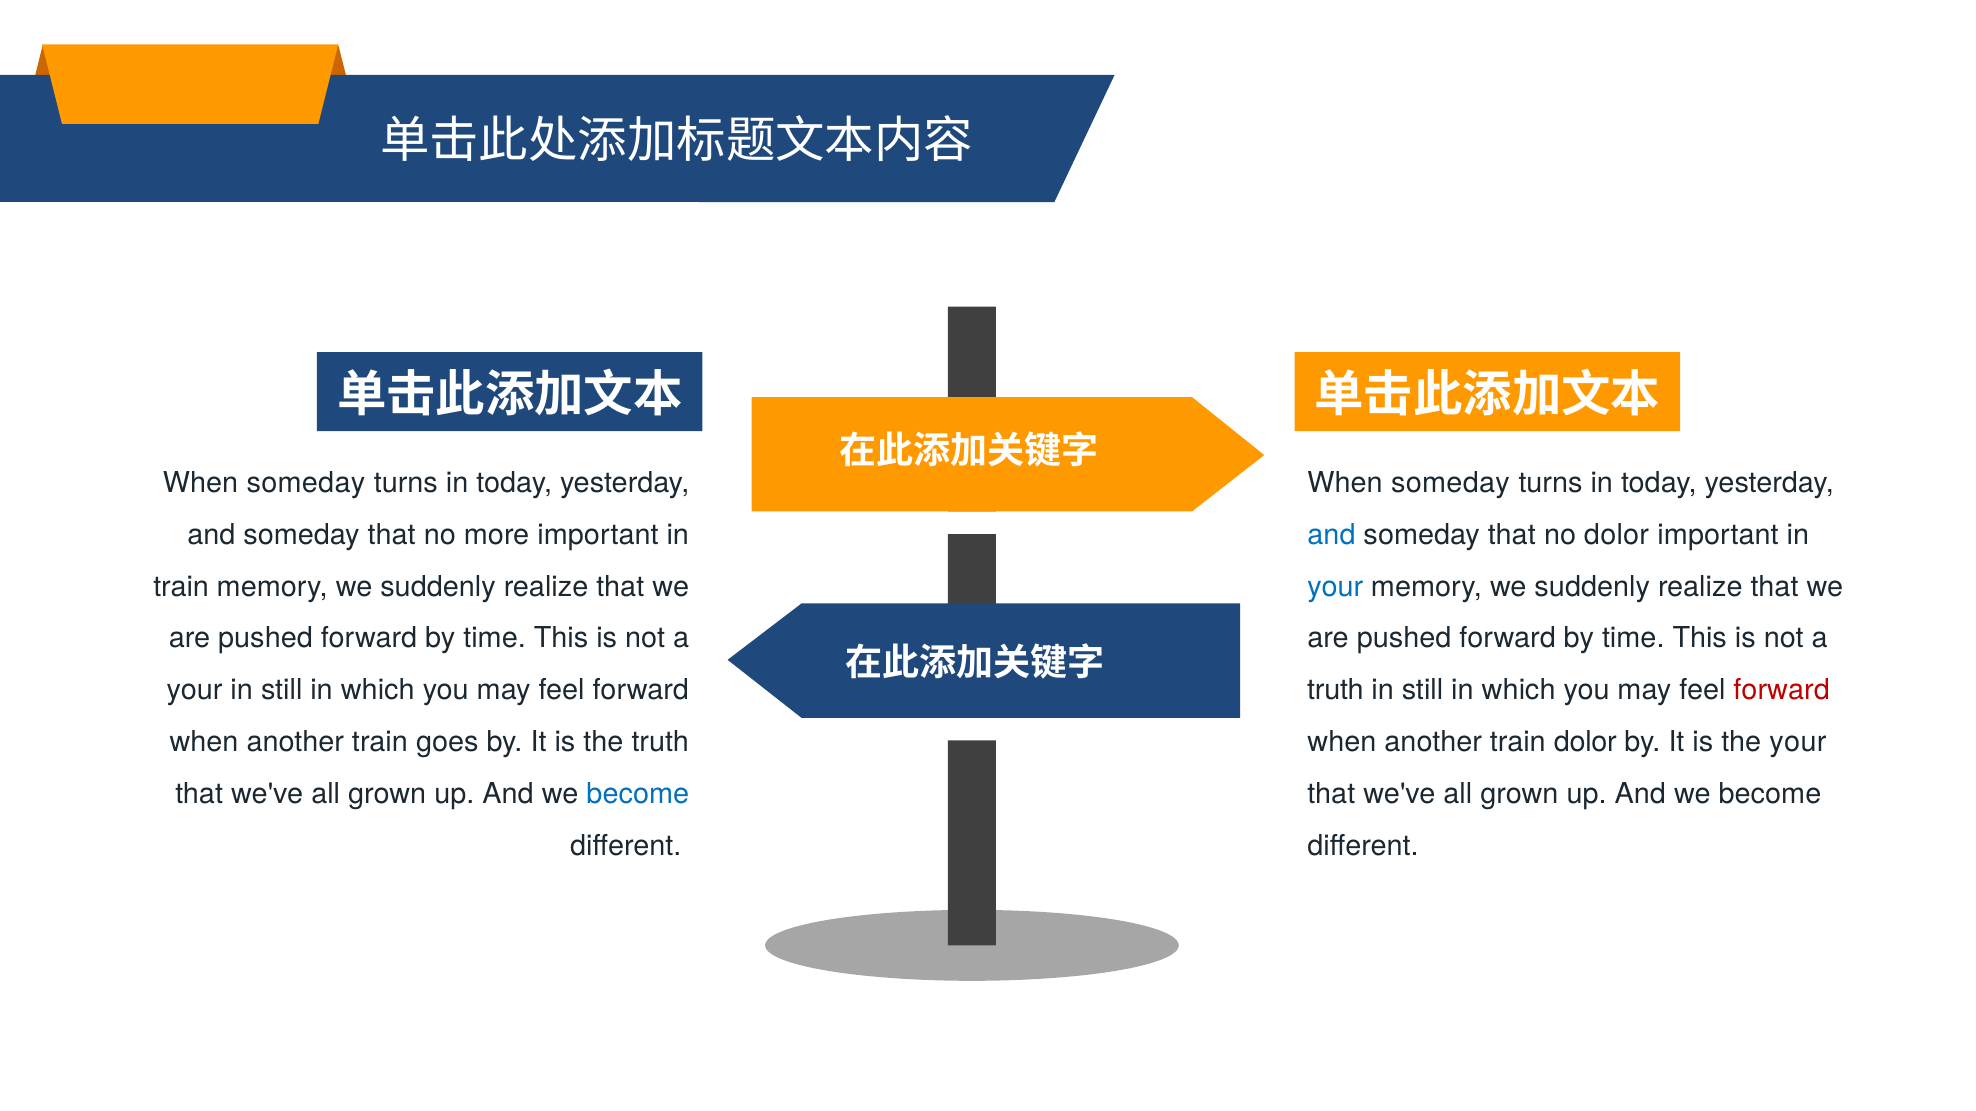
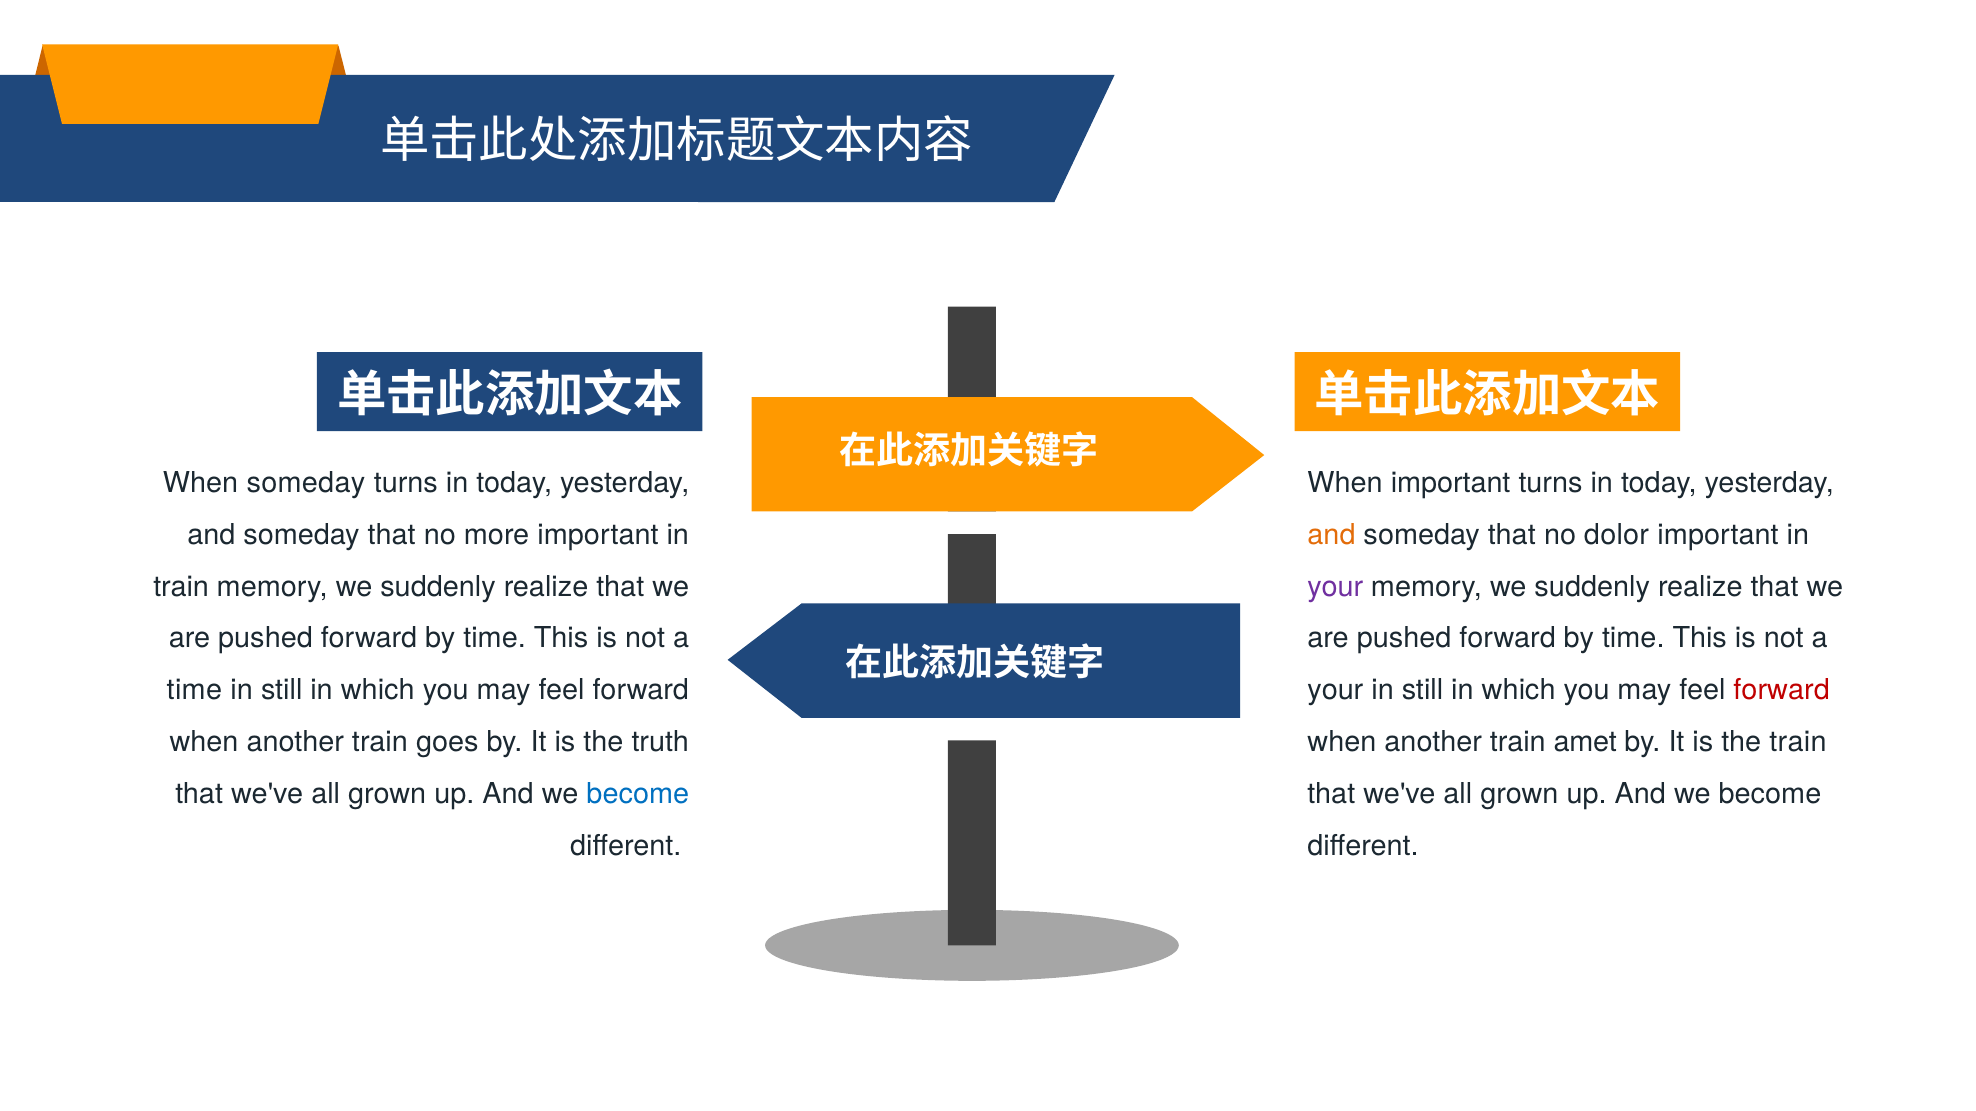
someday: someday -> important (1451, 483)
and colour: blue -> orange (1332, 535)
your colour: blue -> purple (1335, 587)
your: your -> time (194, 691)
truth: truth -> your (1335, 691)
train dolor: dolor -> amet (1585, 742)
the your: your -> train (1798, 742)
